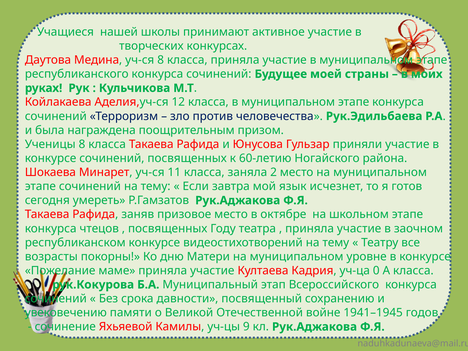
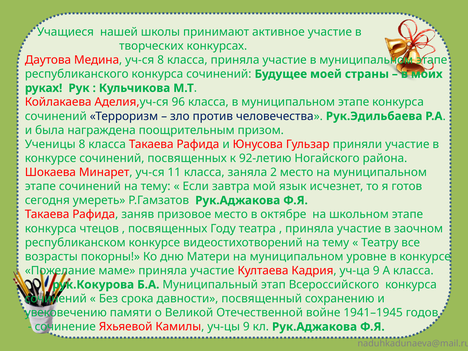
12: 12 -> 96 (178, 102)
60-летию: 60-летию -> 92-летию (265, 158)
уч-ца 0: 0 -> 9 (376, 271)
